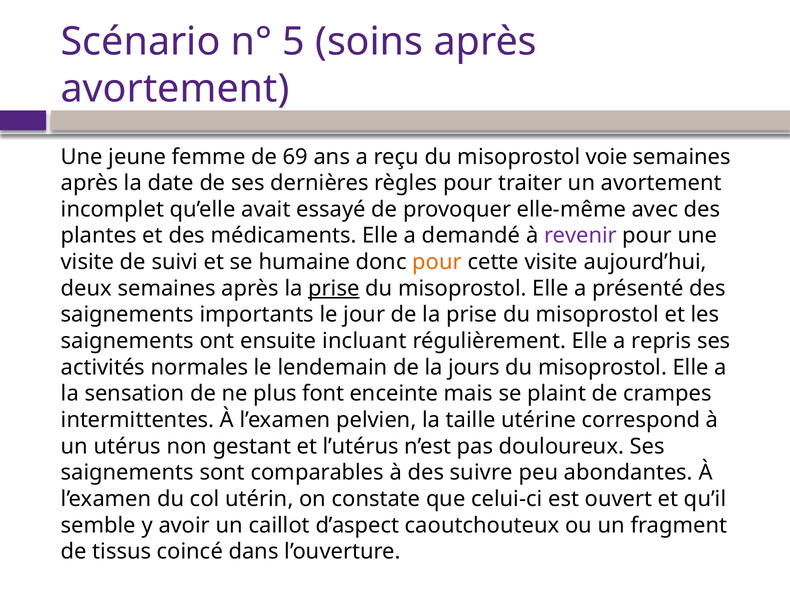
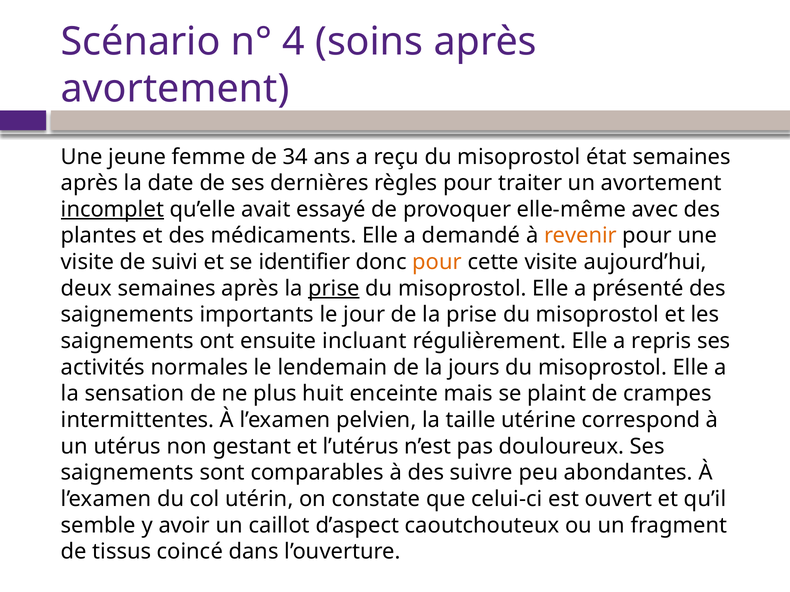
5: 5 -> 4 (294, 42)
69: 69 -> 34 (295, 157)
voie: voie -> état (607, 157)
incomplet underline: none -> present (112, 210)
revenir colour: purple -> orange (580, 236)
humaine: humaine -> identifier (304, 262)
font: font -> huit (323, 394)
